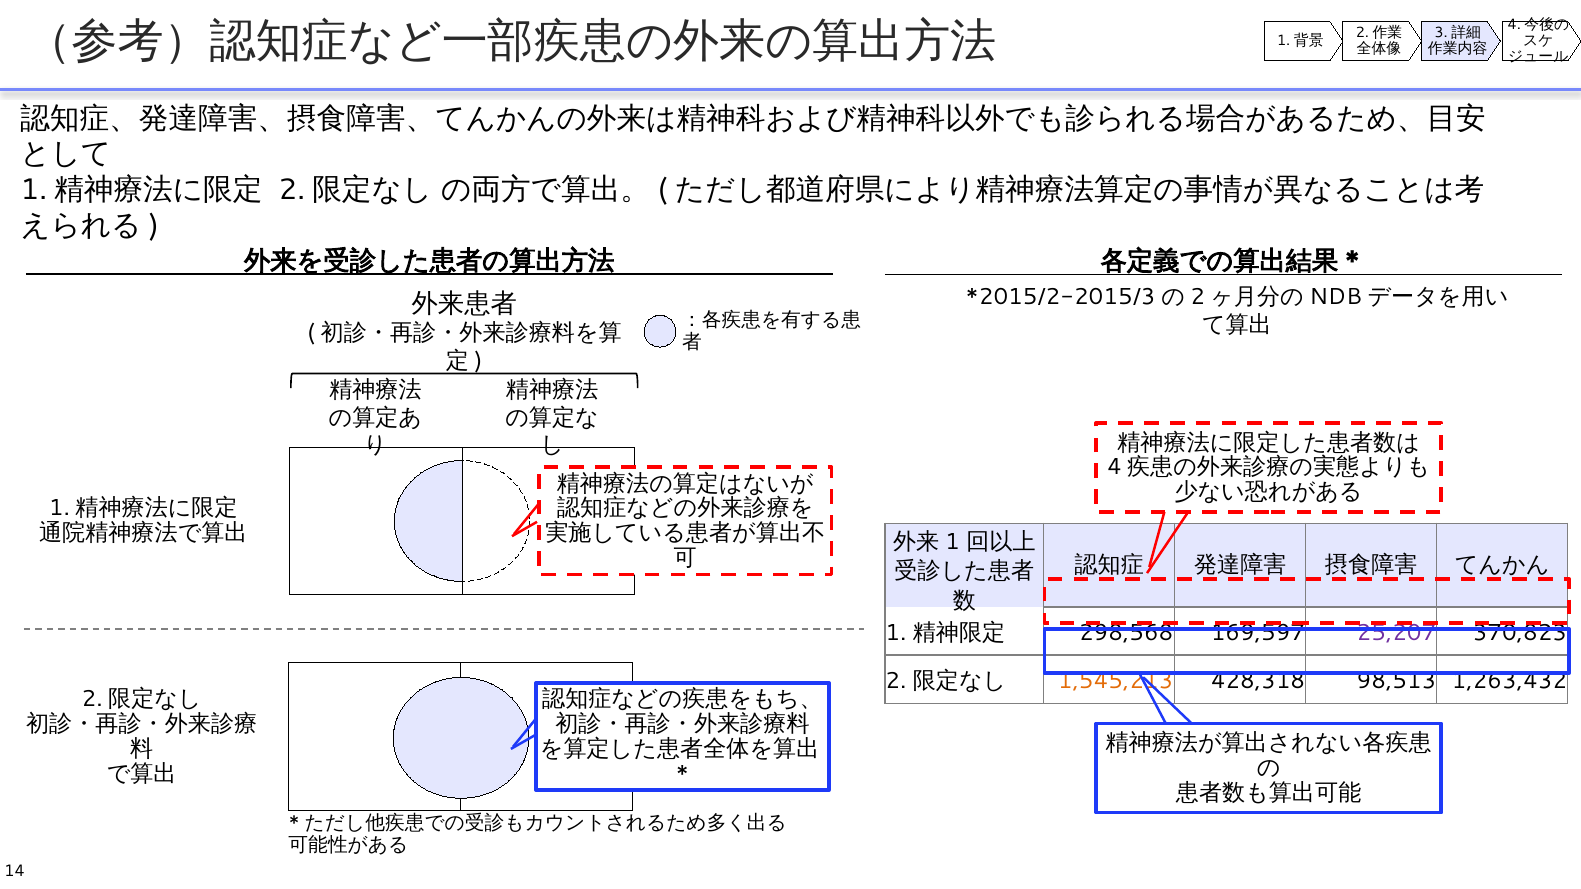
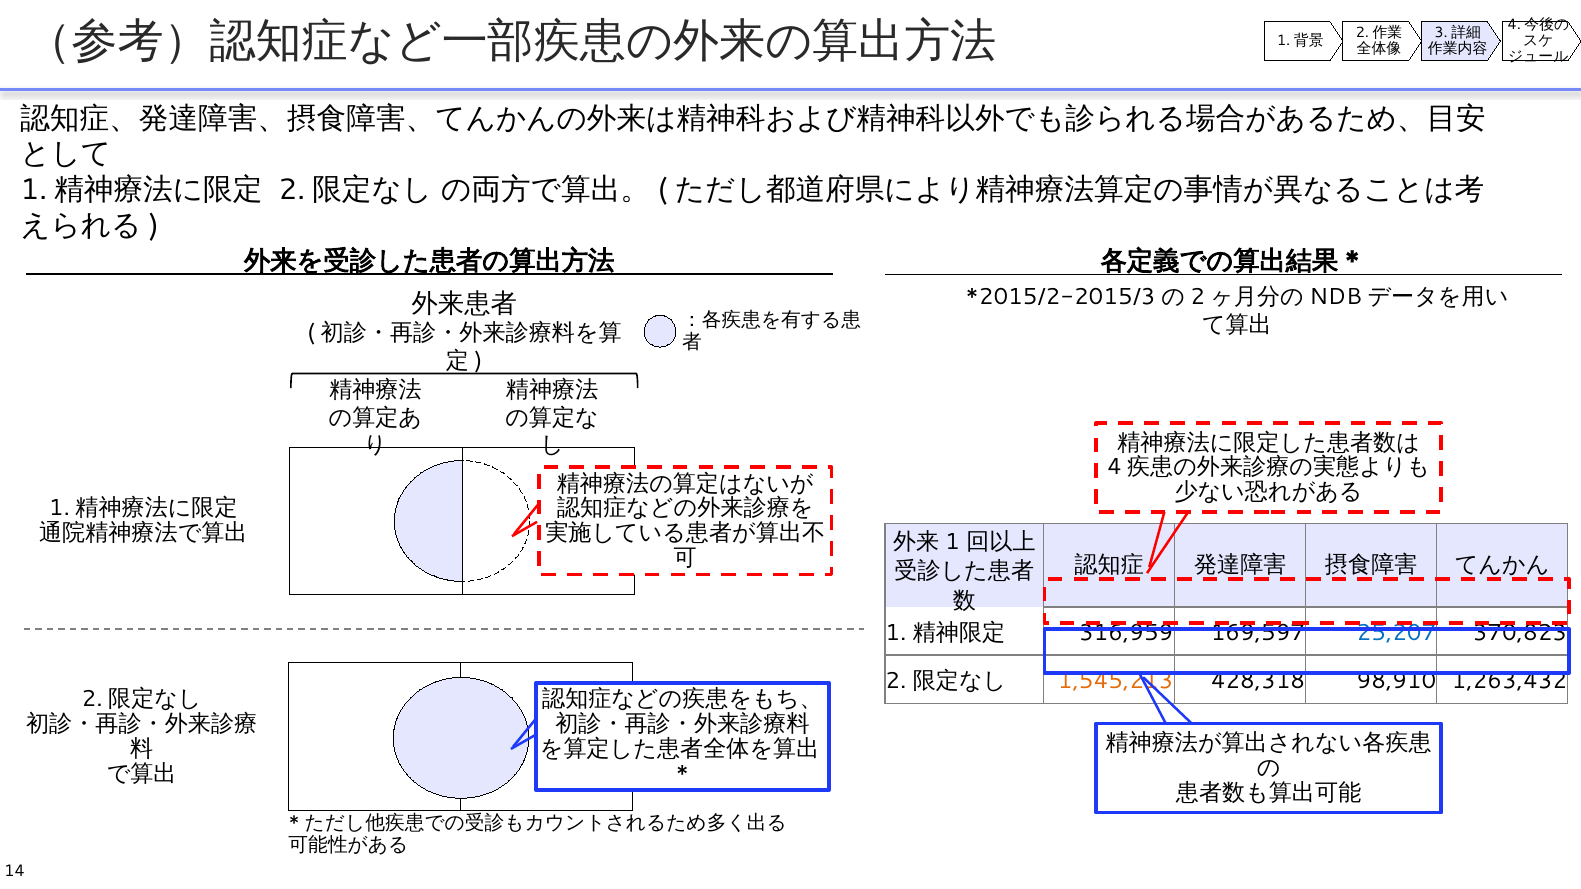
298,568: 298,568 -> 316,959 (1126, 633)
25,207 colour: purple -> blue (1396, 633)
98,513: 98,513 -> 98,910 (1396, 681)
